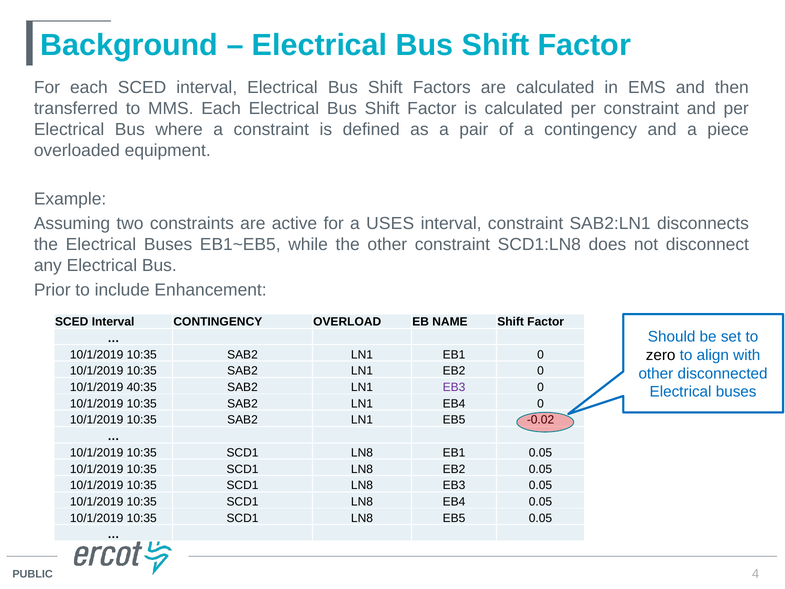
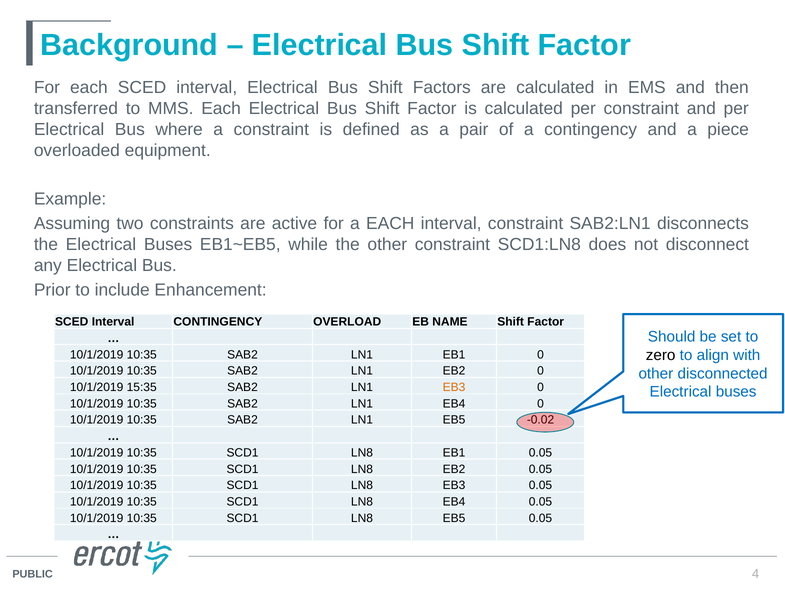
a USES: USES -> EACH (390, 224)
40:35: 40:35 -> 15:35 (142, 387)
EB3 colour: purple -> orange (454, 387)
